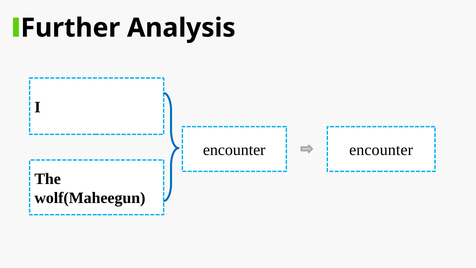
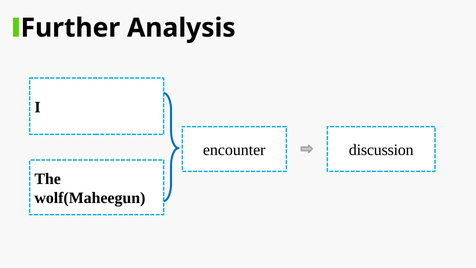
encounter: encounter -> discussion (381, 150)
